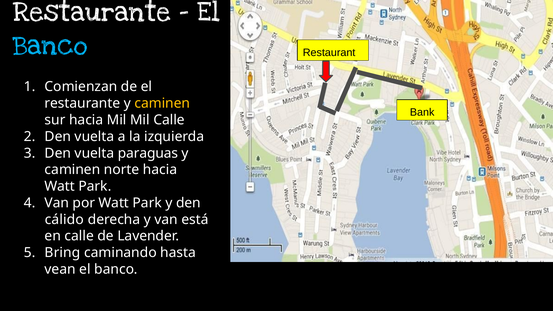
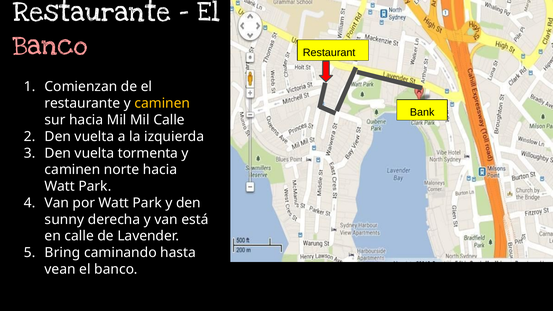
Banco colour: light blue -> pink (50, 45)
paraguas: paraguas -> tormenta (148, 153)
cálido: cálido -> sunny (64, 220)
